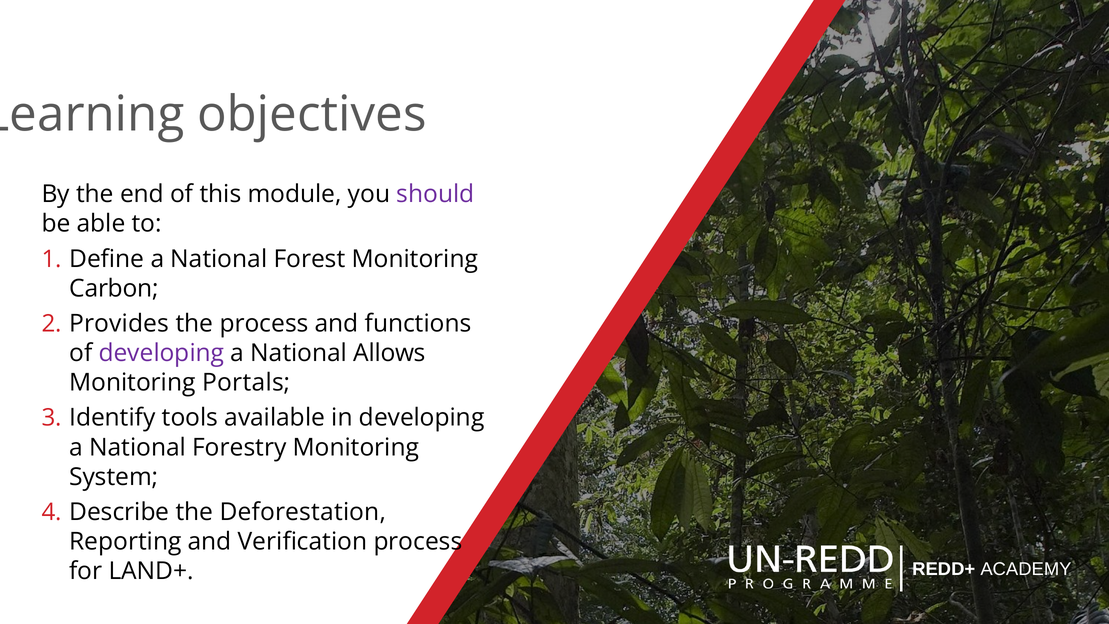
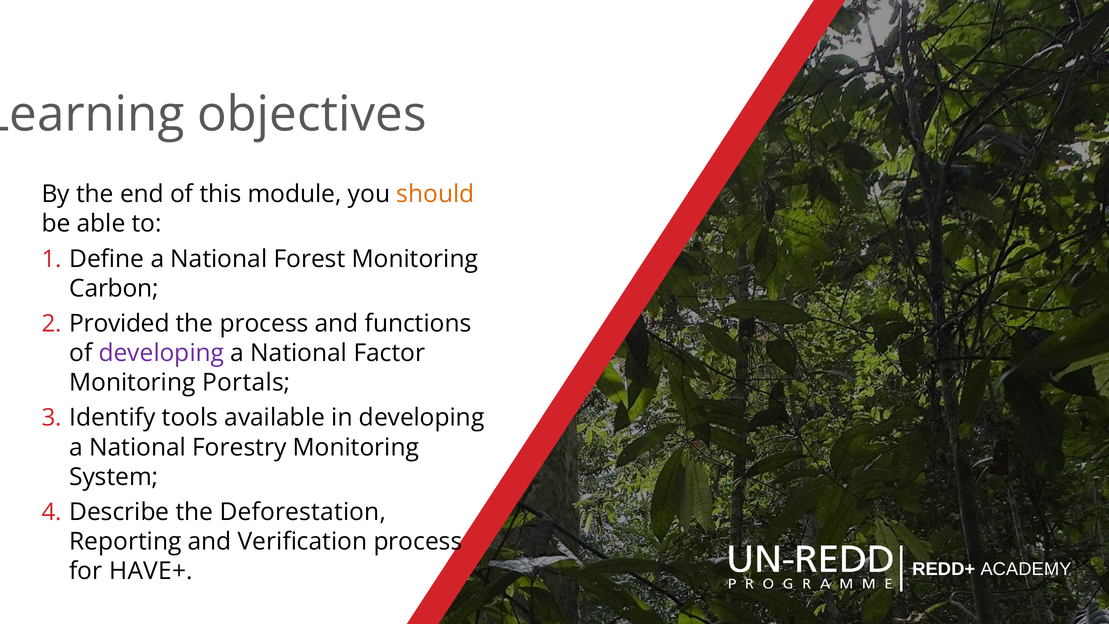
should colour: purple -> orange (435, 194)
Provides: Provides -> Provided (119, 324)
Allows: Allows -> Factor (389, 353)
LAND+: LAND+ -> HAVE+ (151, 571)
